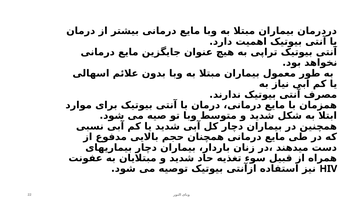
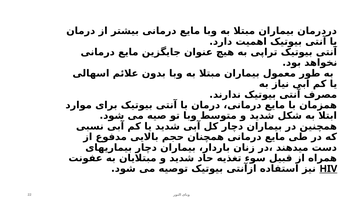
HIV underline: none -> present (328, 169)
